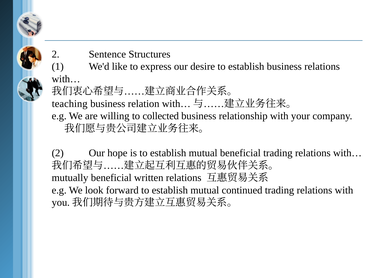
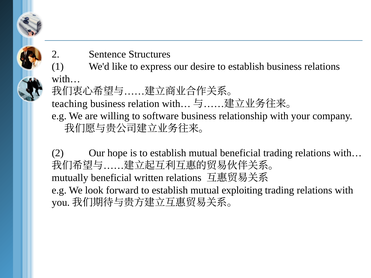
collected: collected -> software (161, 116)
continued: continued -> exploiting (242, 190)
